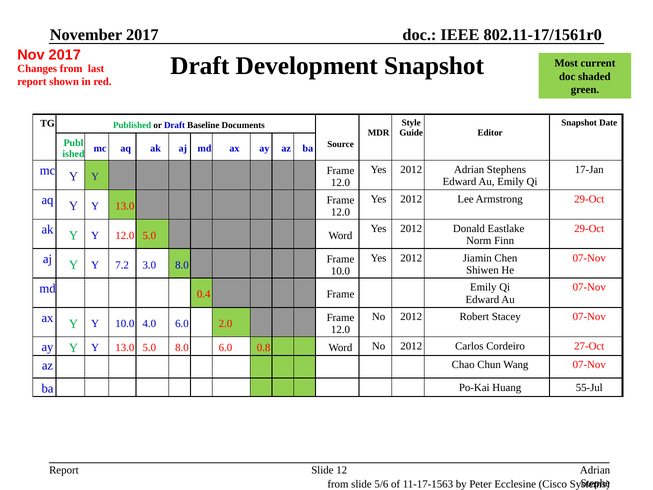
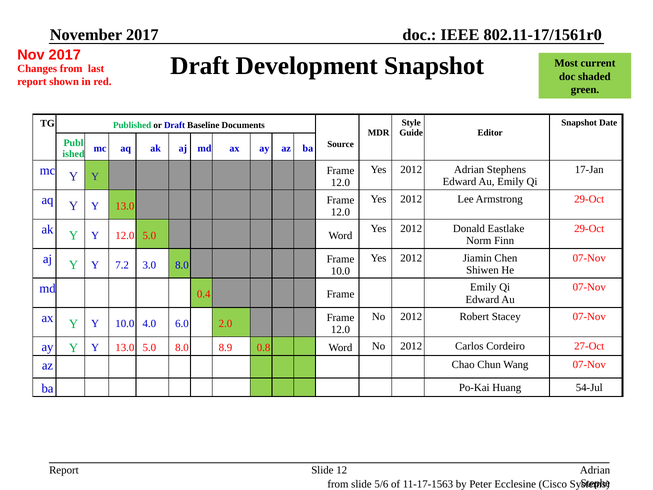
8.0 6.0: 6.0 -> 8.9 (225, 348)
55-Jul: 55-Jul -> 54-Jul (589, 387)
